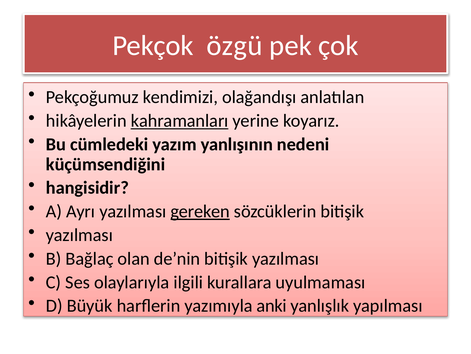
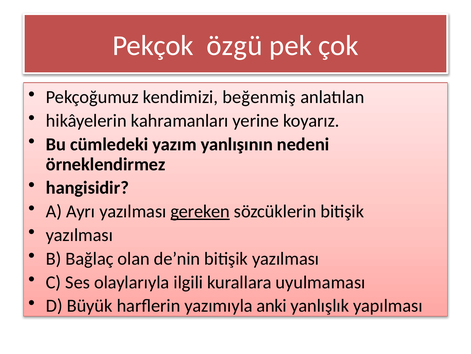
olağandışı: olağandışı -> beğenmiş (259, 97)
kahramanları underline: present -> none (180, 121)
küçümsendiğini: küçümsendiğini -> örneklendirmez (106, 164)
